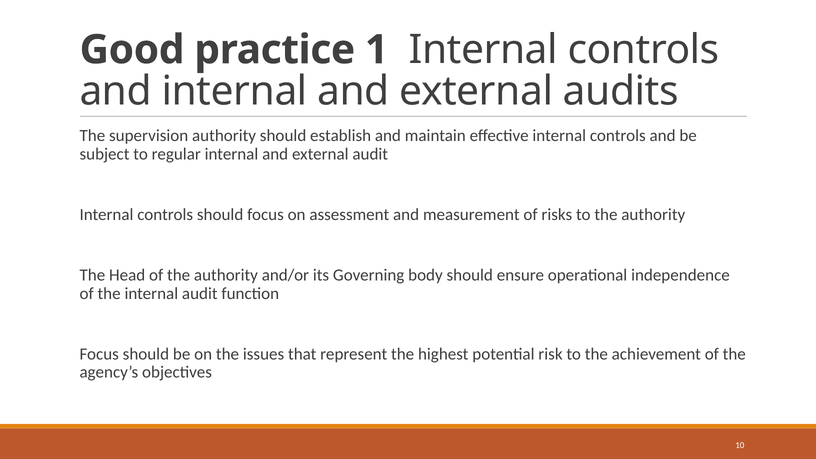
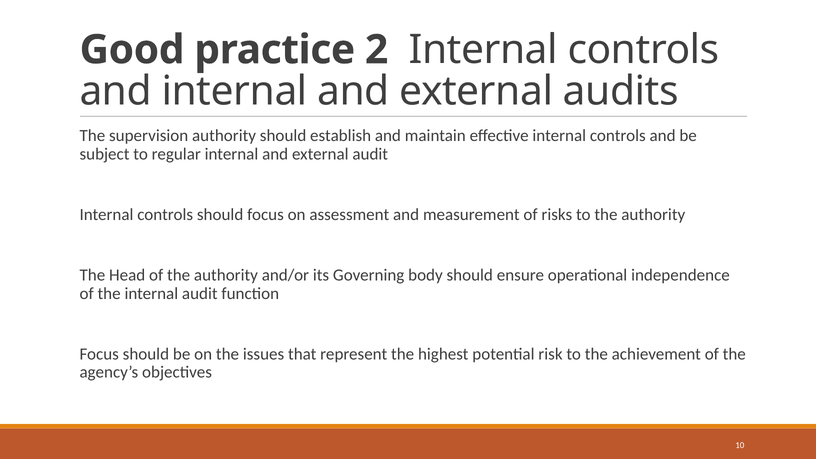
1: 1 -> 2 (377, 50)
